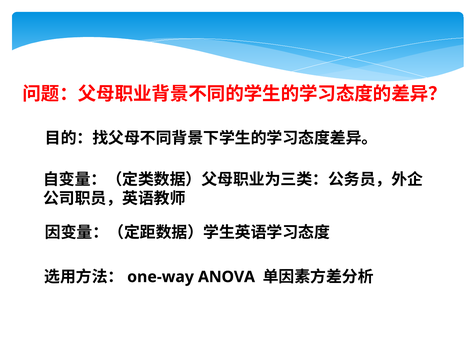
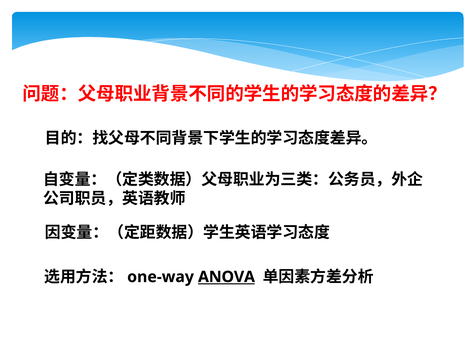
ANOVA underline: none -> present (226, 277)
